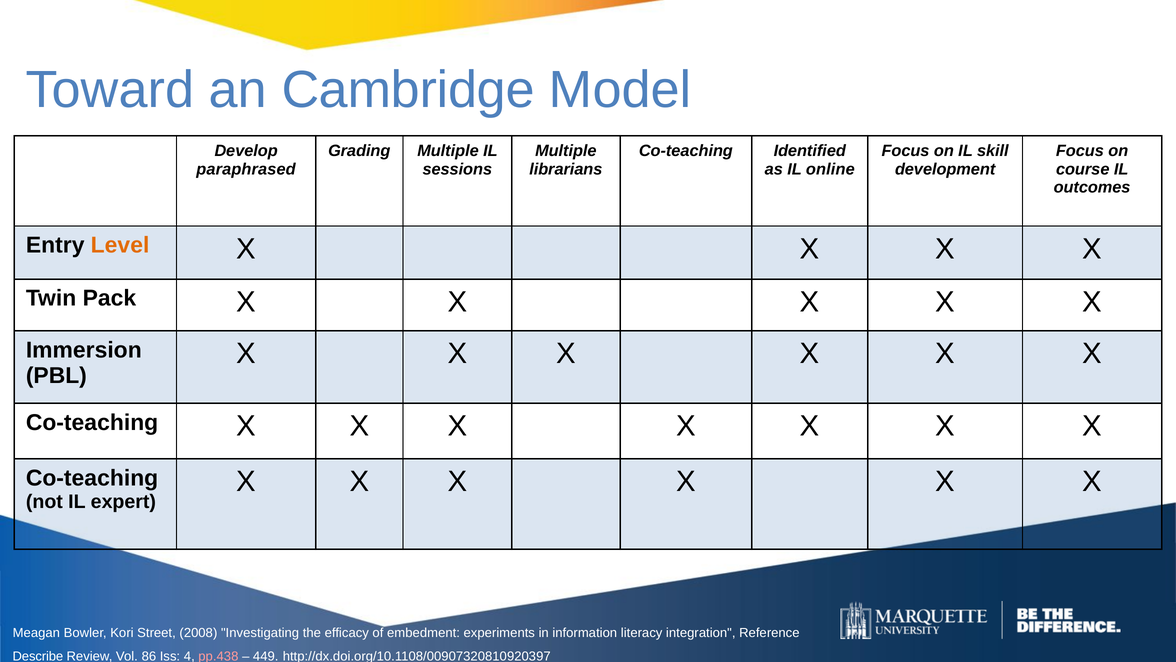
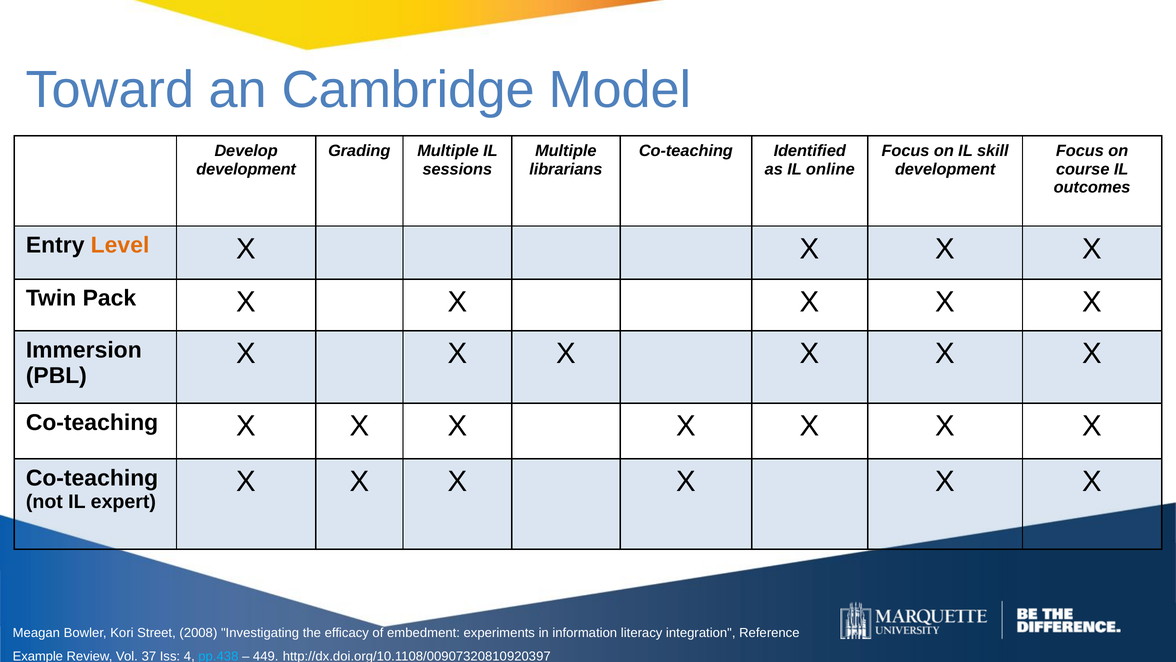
paraphrased: paraphrased -> development (246, 169)
Describe: Describe -> Example (38, 656)
86: 86 -> 37 (149, 656)
pp.438 colour: pink -> light blue (218, 656)
